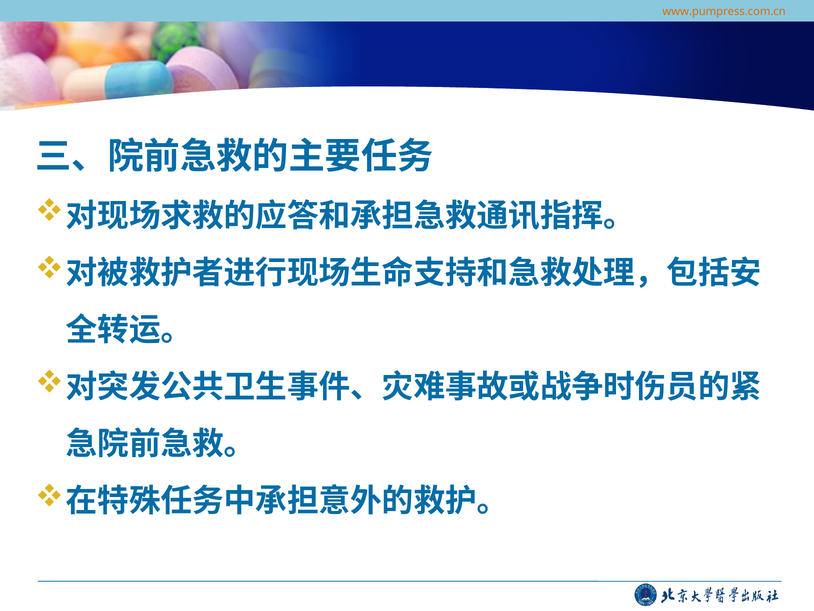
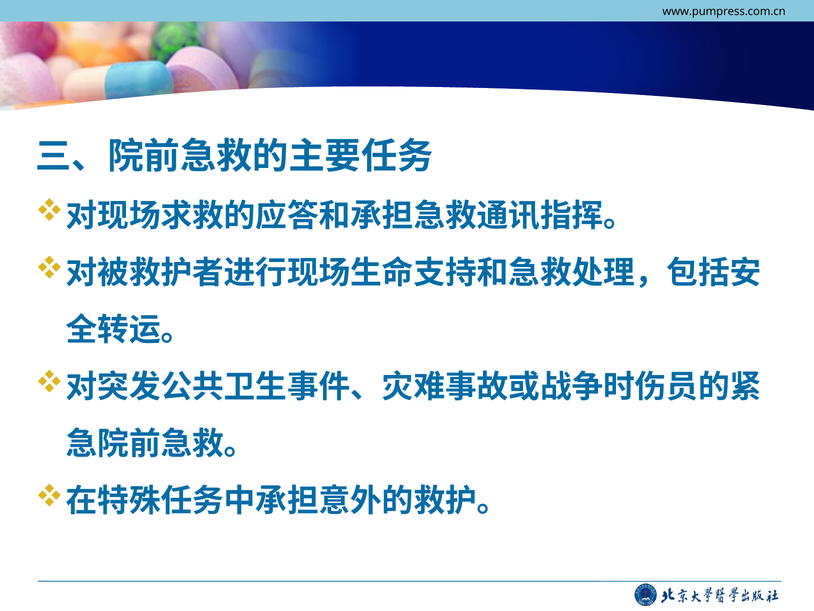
www.pumpress.com.cn colour: orange -> black (724, 12)
